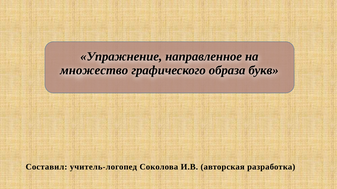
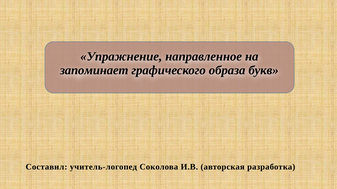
множество: множество -> запоминает (94, 70)
